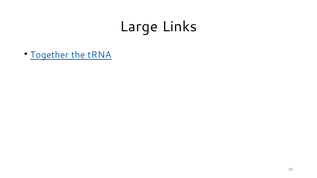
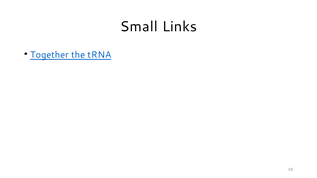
Large: Large -> Small (139, 27)
